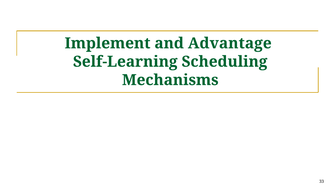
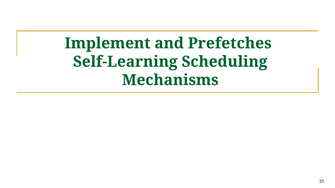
Advantage: Advantage -> Prefetches (230, 43)
